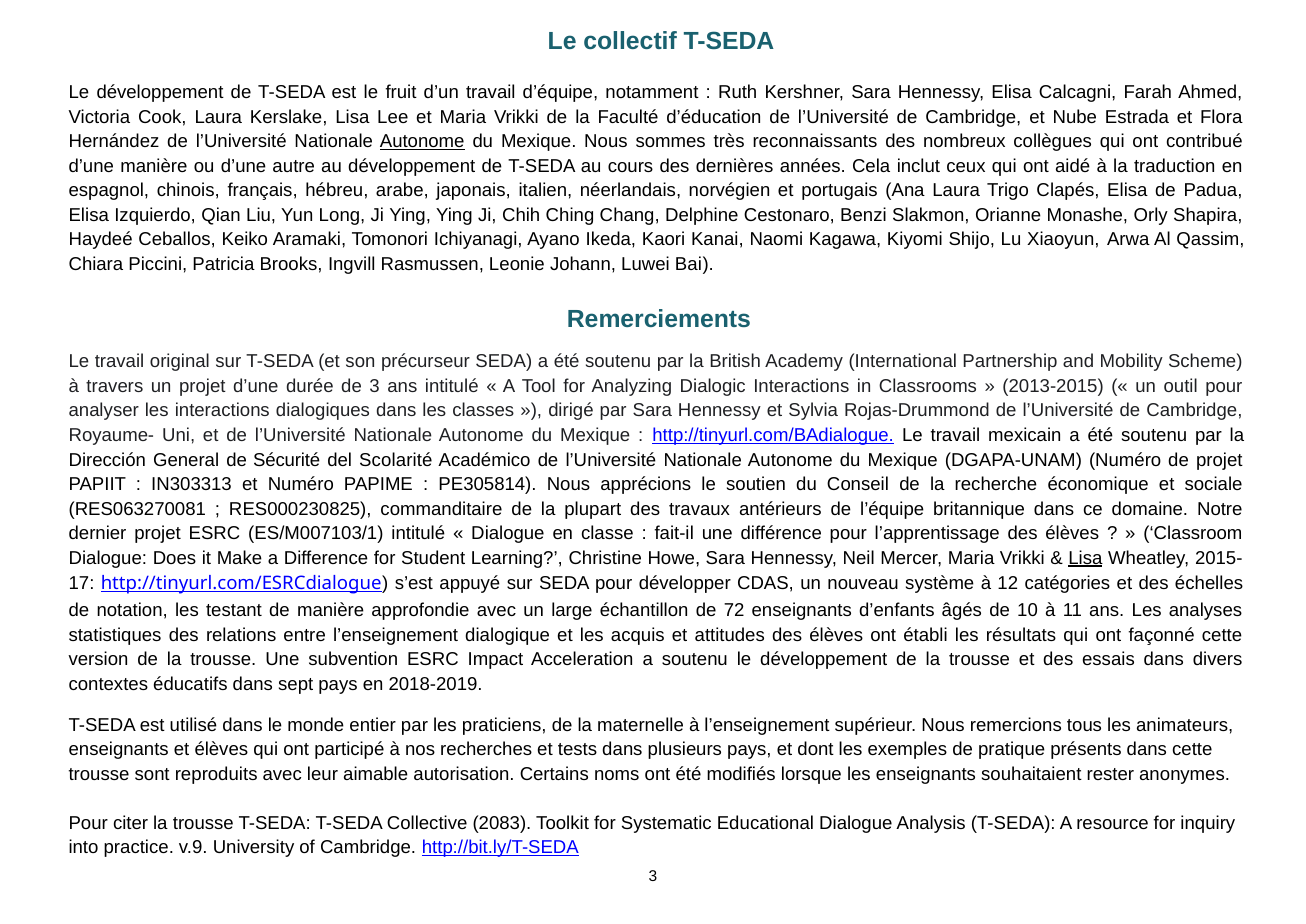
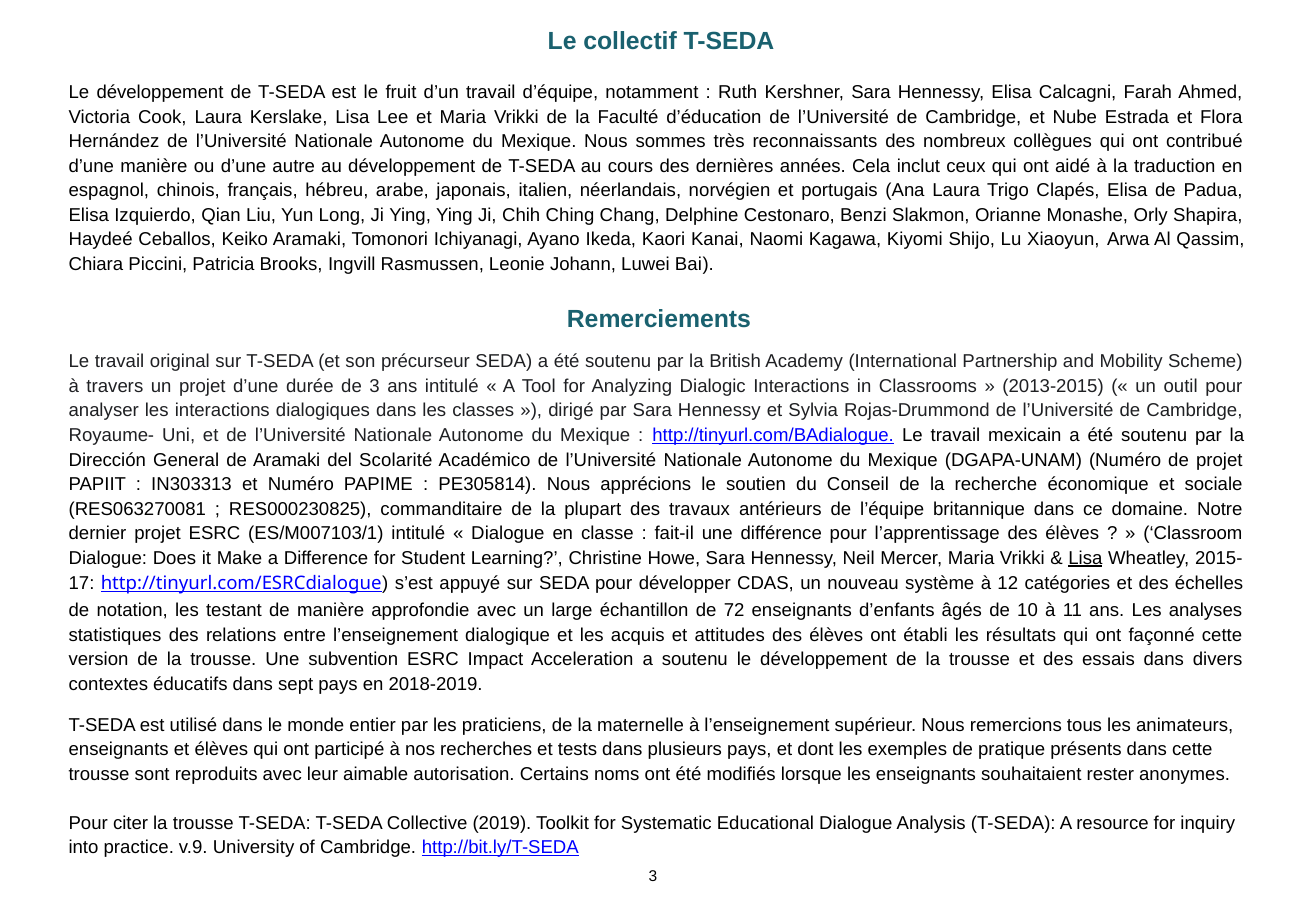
Autonome underline: present -> none (422, 141)
de Sécurité: Sécurité -> Aramaki (287, 460)
2083: 2083 -> 2019 (502, 823)
